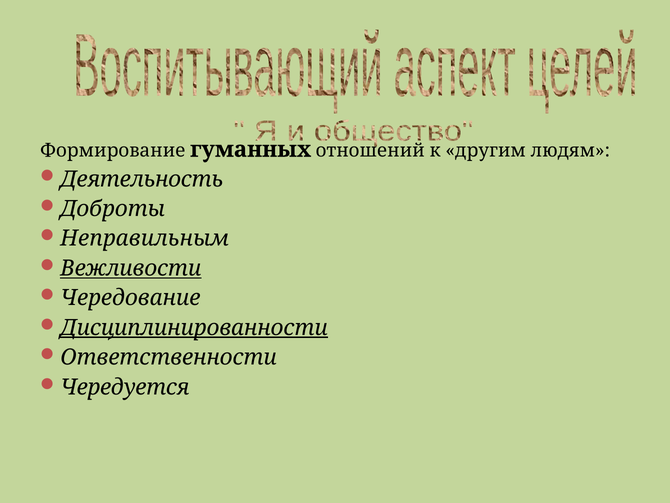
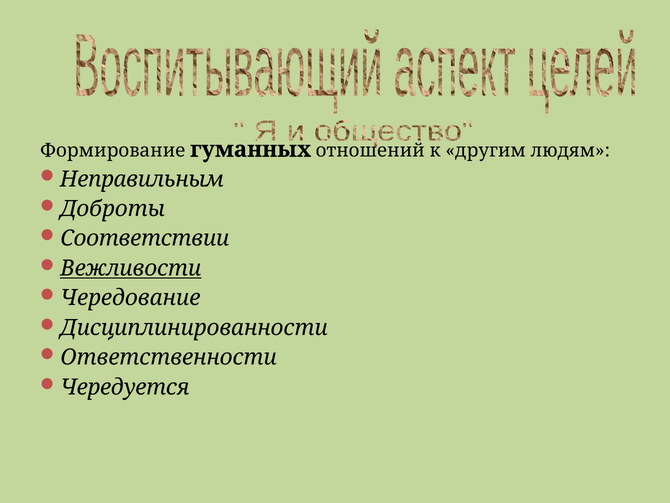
Деятельность: Деятельность -> Неправильным (142, 179)
Неправильным: Неправильным -> Соответствии (145, 238)
Дисциплинированности underline: present -> none (194, 327)
